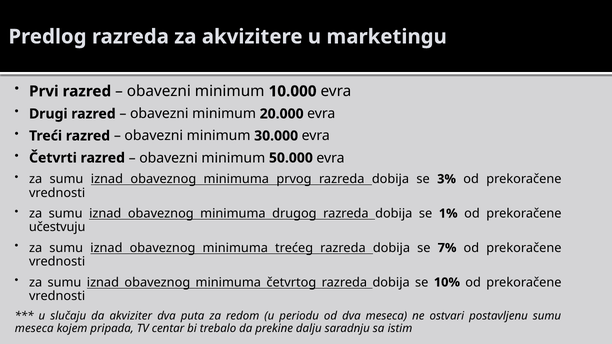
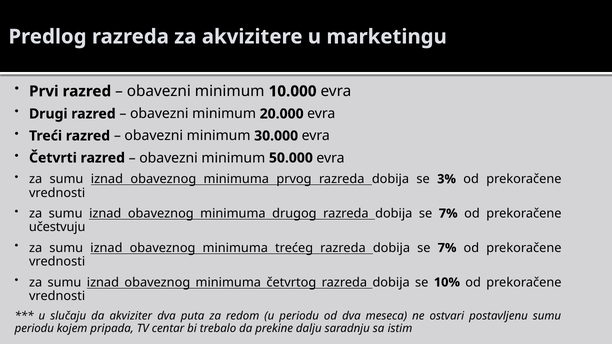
1%: 1% -> 7% (448, 214)
meseca: meseca -> periodu (34, 328)
